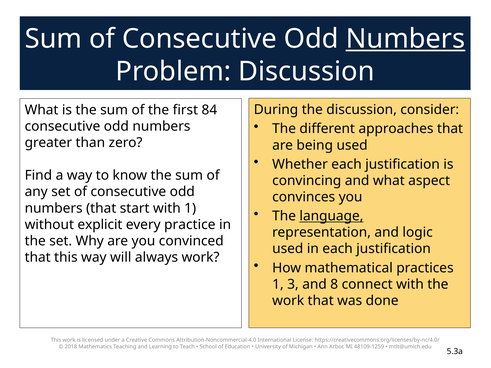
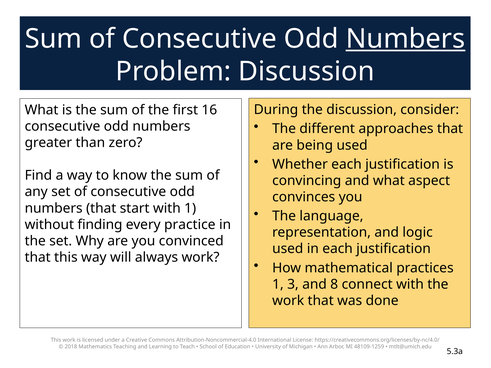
84: 84 -> 16 (209, 110)
language underline: present -> none (331, 216)
explicit: explicit -> finding (100, 225)
